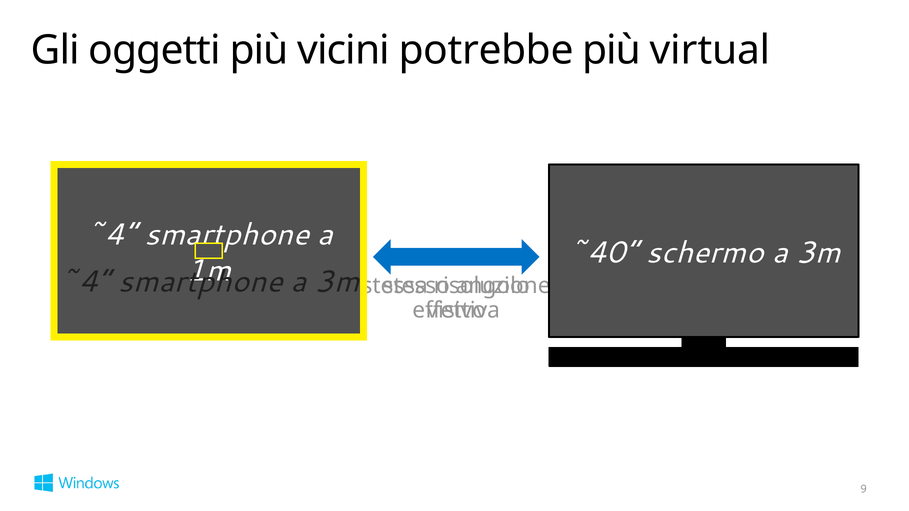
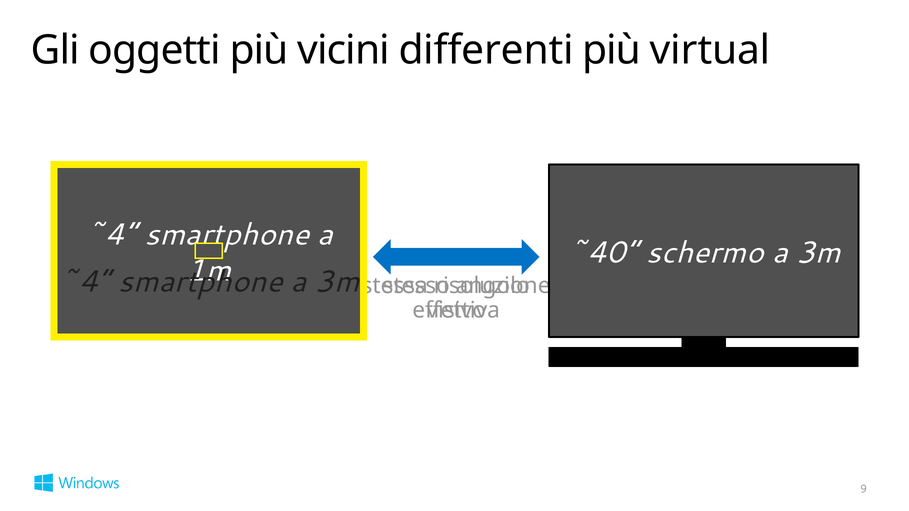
potrebbe: potrebbe -> differenti (486, 50)
